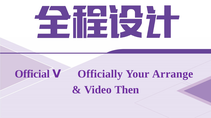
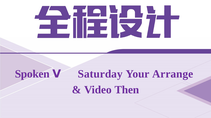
Official: Official -> Spoken (32, 74)
Officially: Officially -> Saturday (100, 74)
